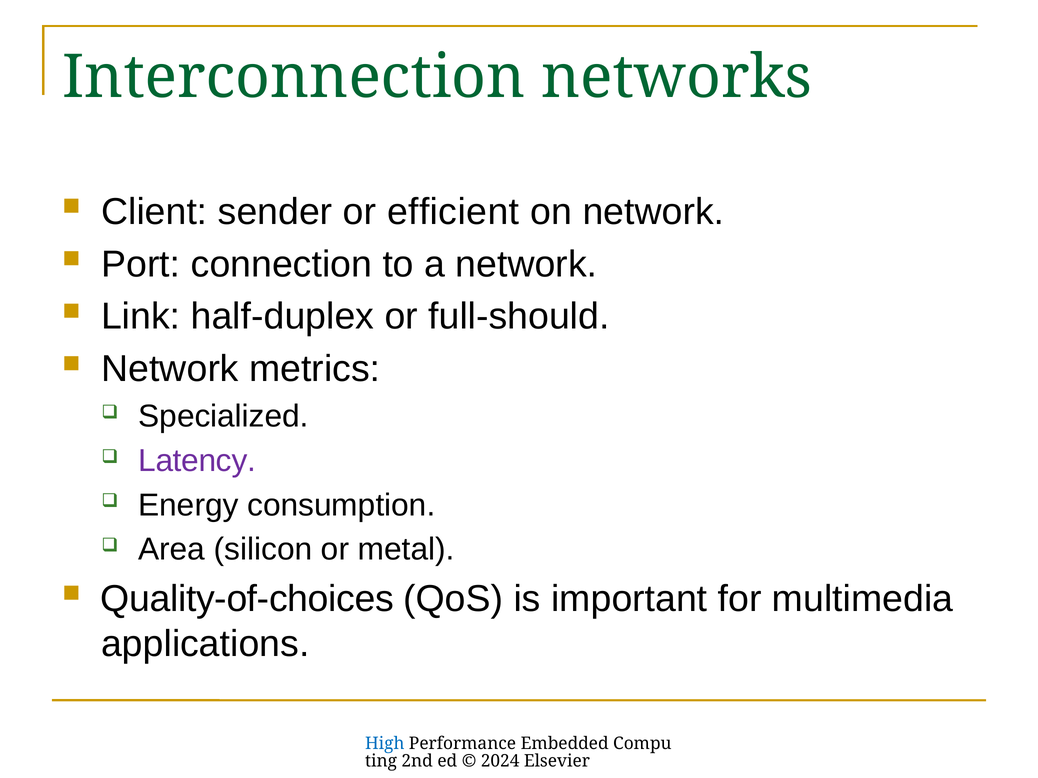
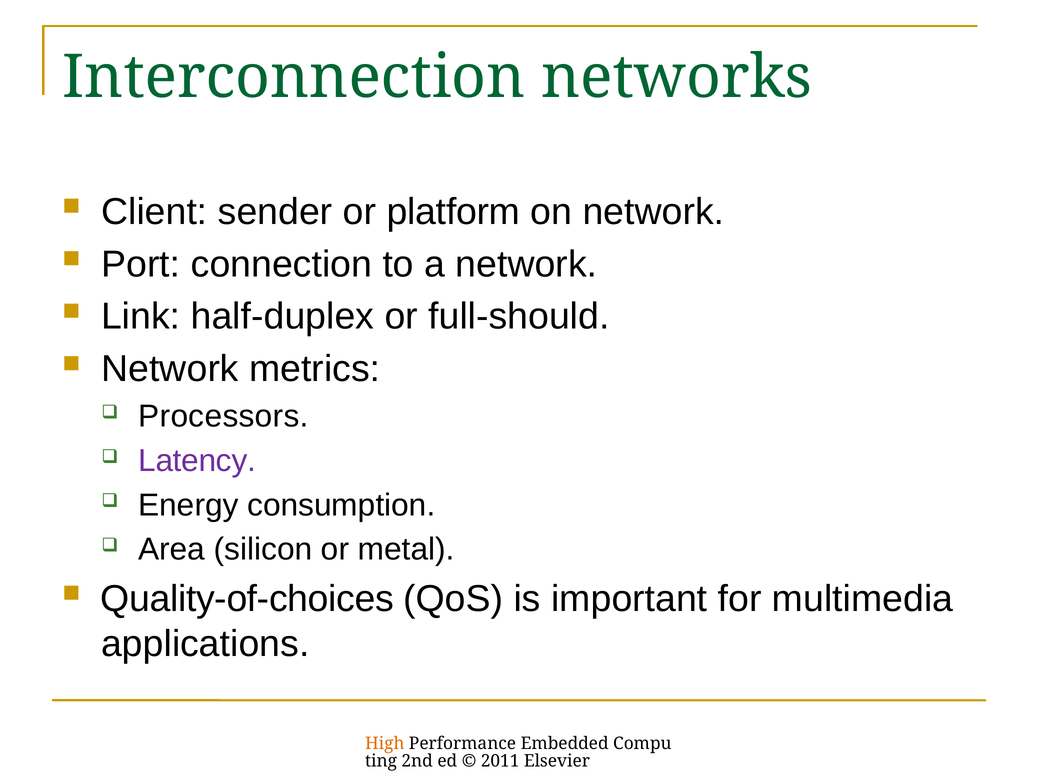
efficient: efficient -> platform (453, 212)
Specialized: Specialized -> Processors (223, 417)
High colour: blue -> orange (385, 744)
2024: 2024 -> 2011 (500, 761)
